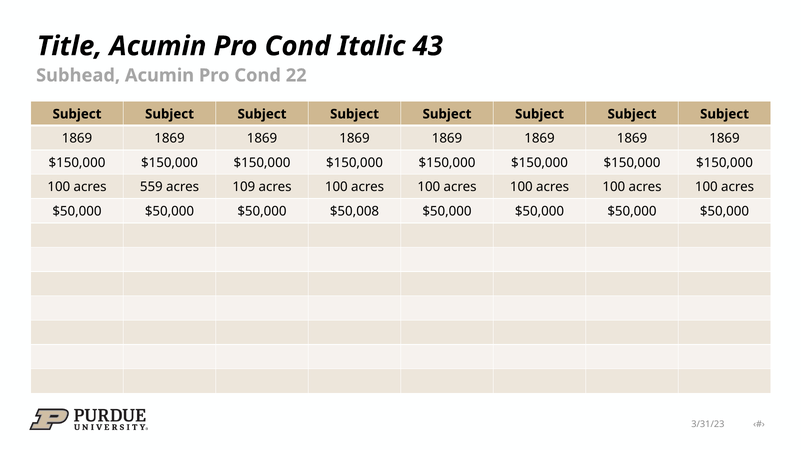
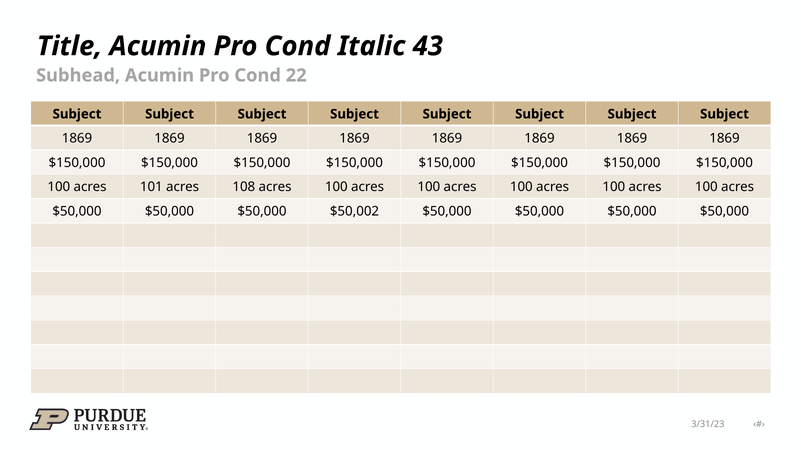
559: 559 -> 101 (151, 187)
109: 109 -> 108 (244, 187)
$50,008: $50,008 -> $50,002 (355, 212)
